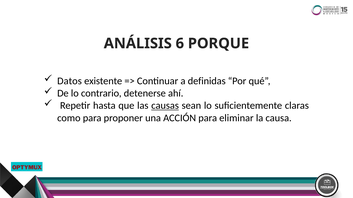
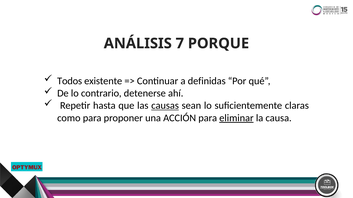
6: 6 -> 7 (180, 44)
Datos: Datos -> Todos (70, 81)
eliminar underline: none -> present (236, 118)
